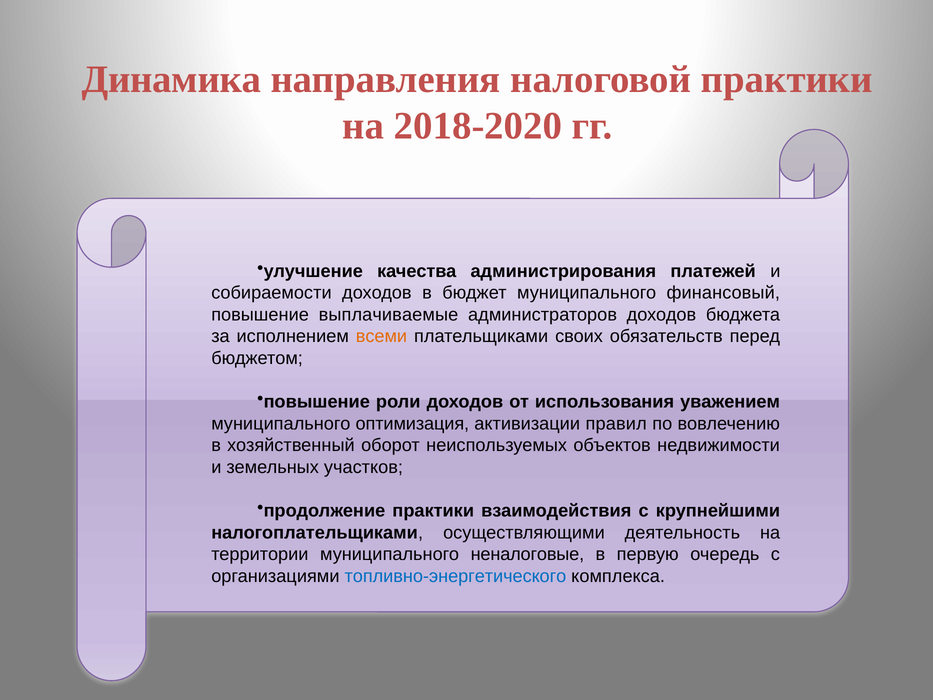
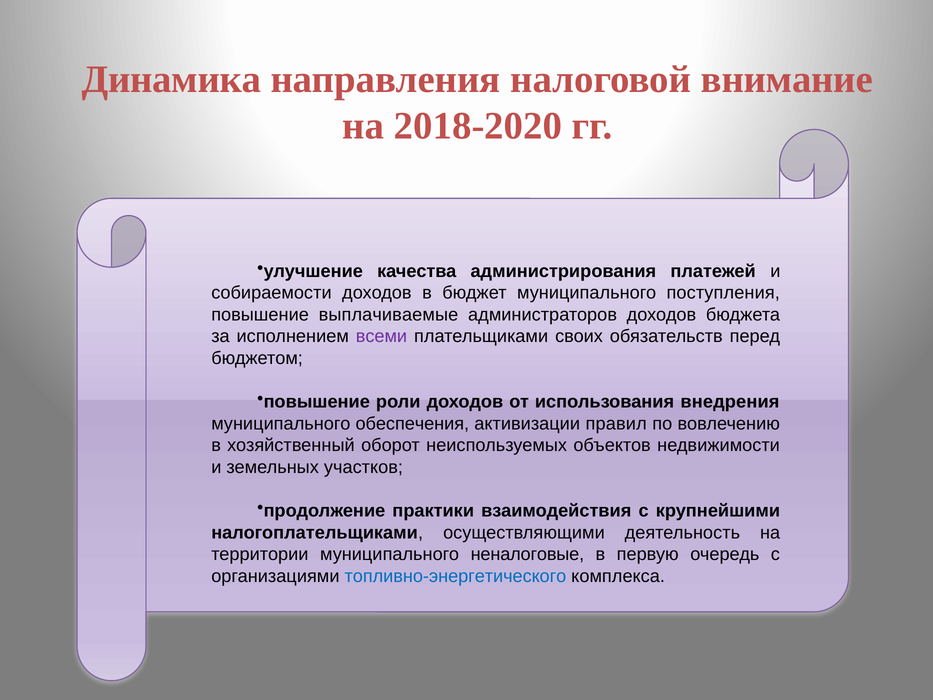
налоговой практики: практики -> внимание (787, 79)
финансовый: финансовый -> поступления (723, 293)
всеми colour: orange -> purple (381, 336)
уважением: уважением -> внедрения (730, 402)
оптимизация: оптимизация -> обеспечения (412, 423)
